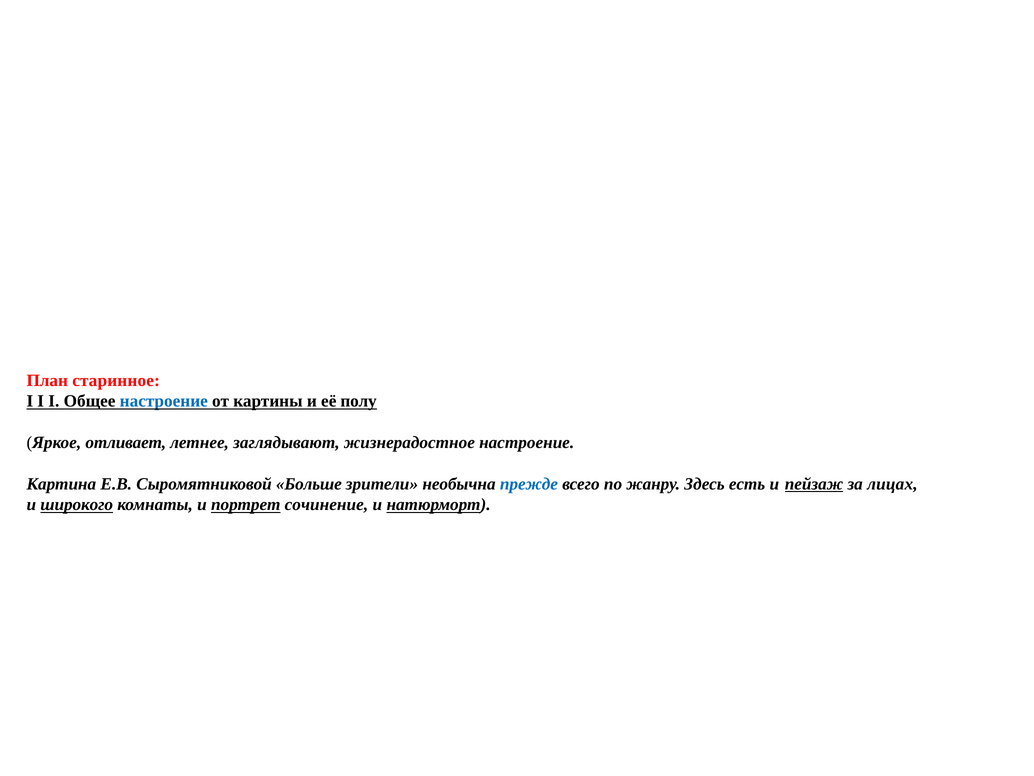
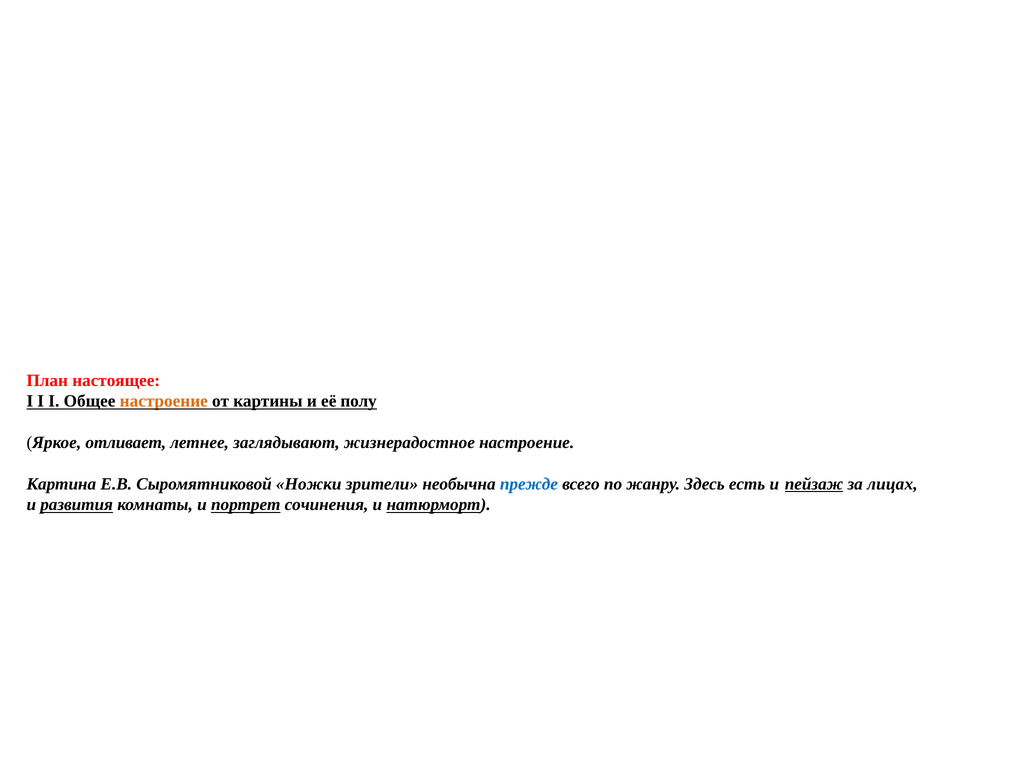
старинное: старинное -> настоящее (116, 380)
настроение colour: blue -> orange (164, 401)
Больше: Больше -> Ножки (309, 484)
широкого: широкого -> развития (77, 504)
сочинение: сочинение -> сочинения (326, 504)
